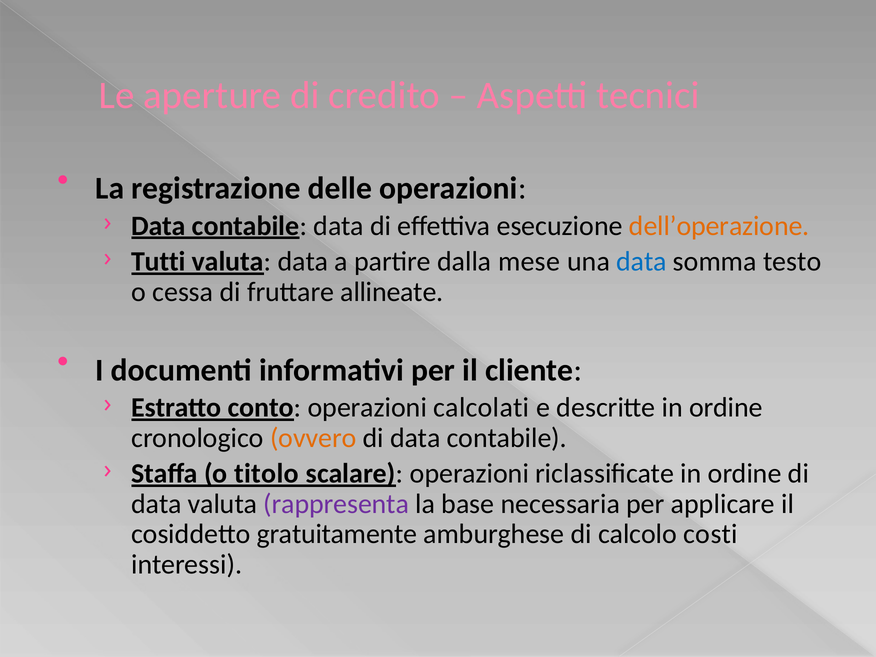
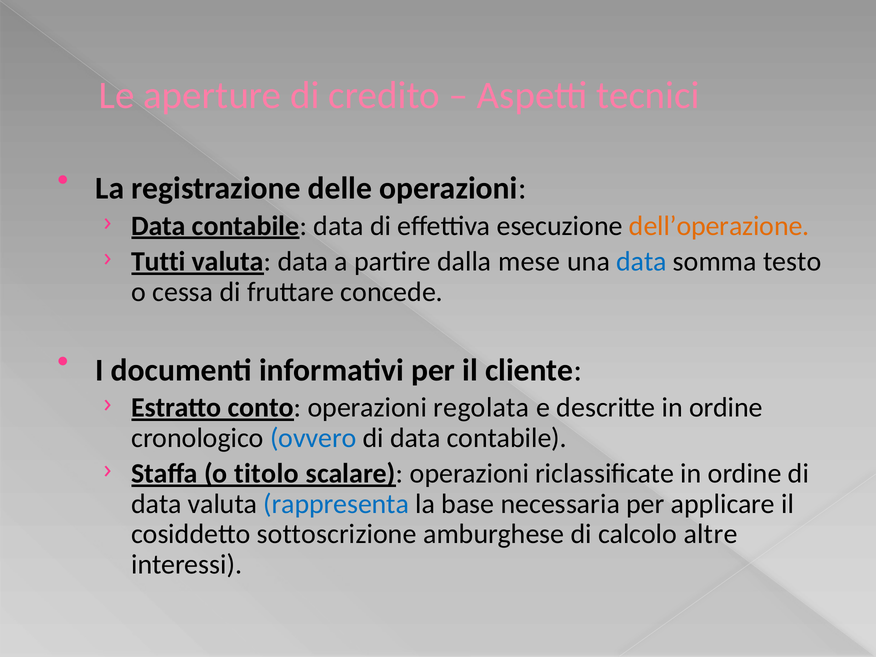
allineate: allineate -> concede (392, 292)
calcolati: calcolati -> regolata (481, 408)
ovvero colour: orange -> blue (313, 438)
rappresenta colour: purple -> blue (336, 504)
gratuitamente: gratuitamente -> sottoscrizione (337, 534)
costi: costi -> altre (711, 534)
